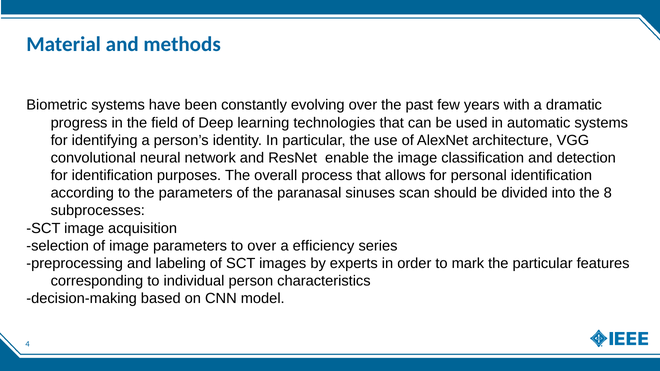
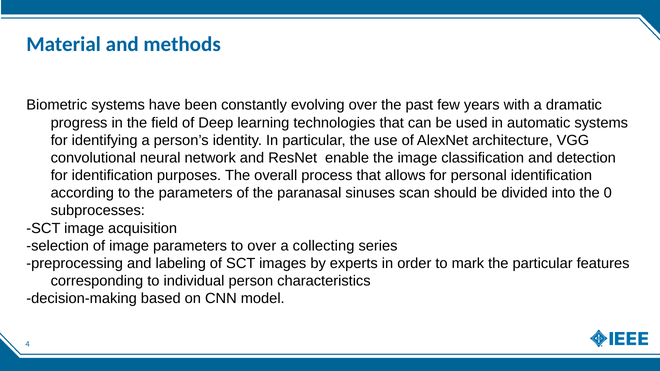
8: 8 -> 0 (608, 193)
efficiency: efficiency -> collecting (324, 246)
